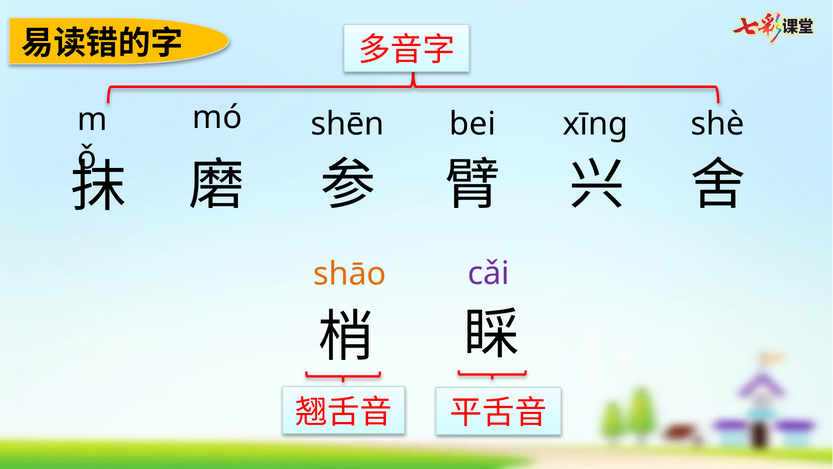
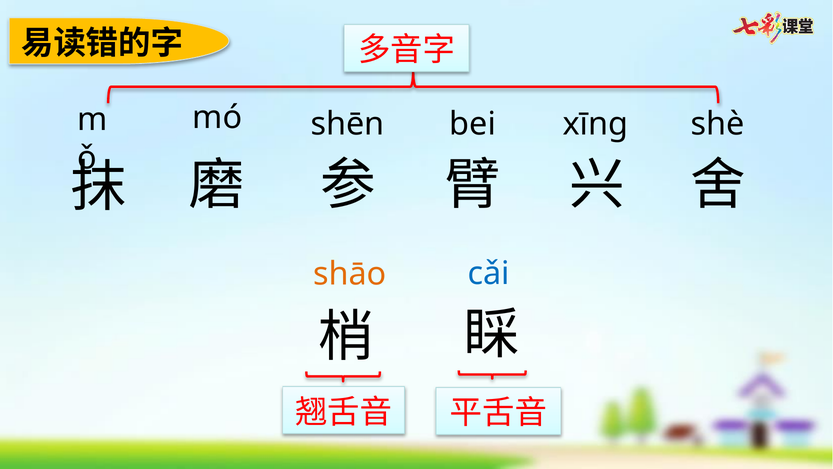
cǎi colour: purple -> blue (489, 273)
